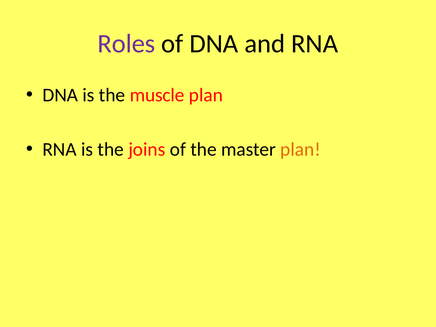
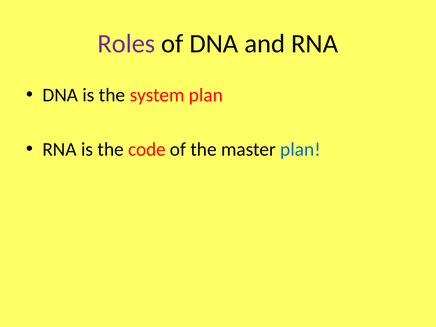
muscle: muscle -> system (157, 95)
joins: joins -> code (147, 149)
plan colour: orange -> blue (300, 149)
